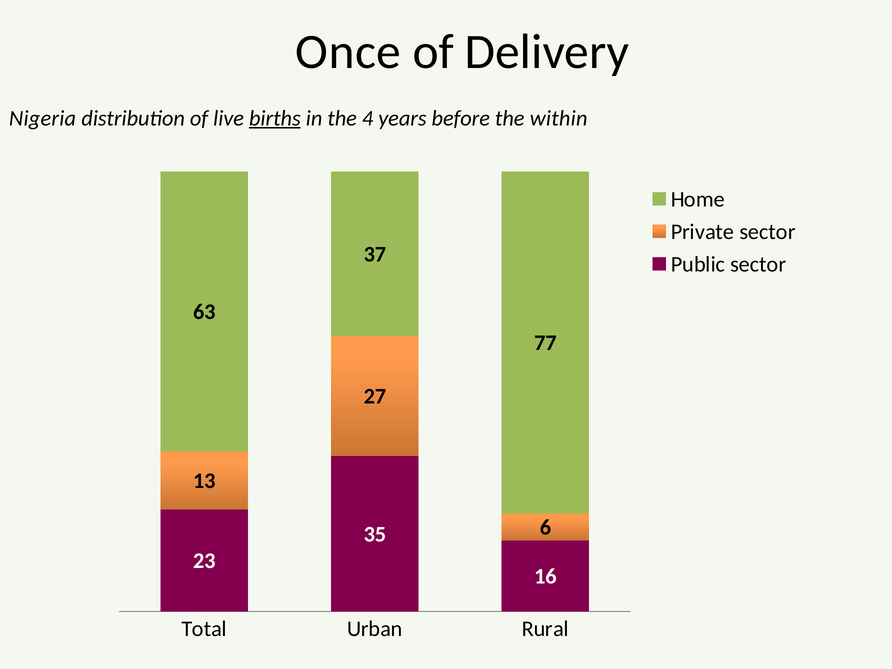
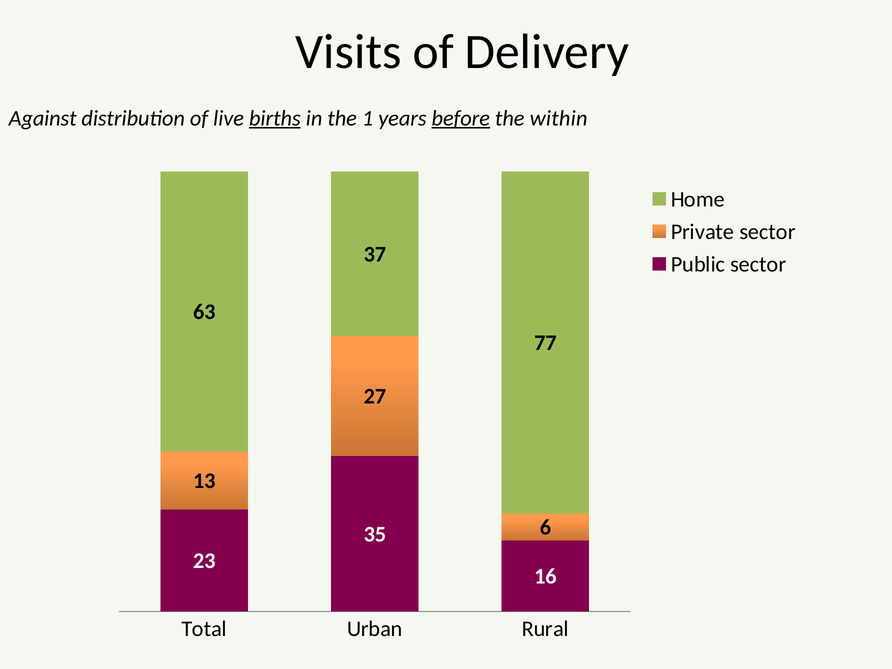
Once: Once -> Visits (348, 52)
Nigeria: Nigeria -> Against (43, 118)
4: 4 -> 1 (368, 118)
before underline: none -> present (461, 118)
